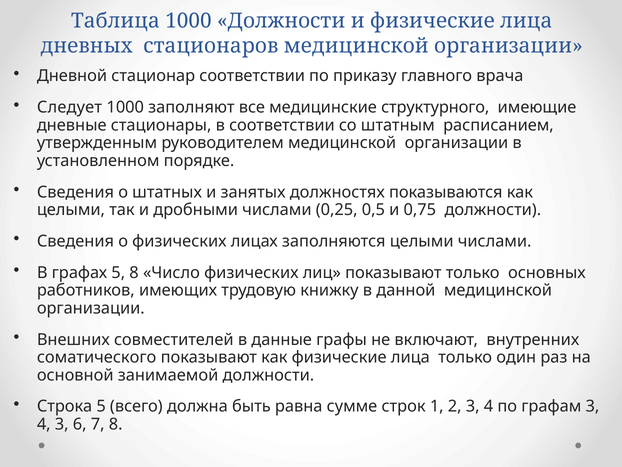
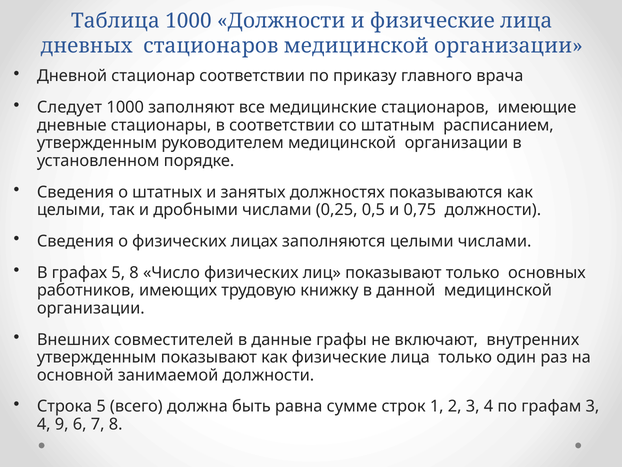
медицинские структурного: структурного -> стационаров (435, 107)
соматического: соматического -> утвержденным (97, 357)
4 3: 3 -> 9 (62, 424)
